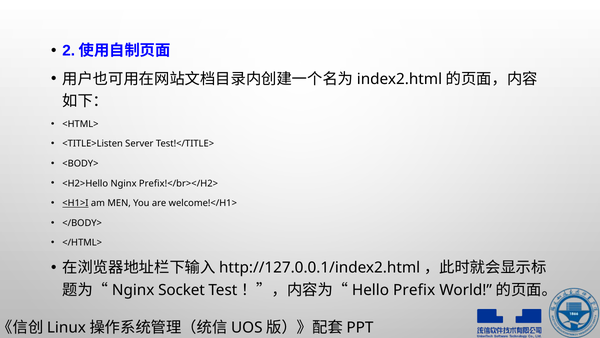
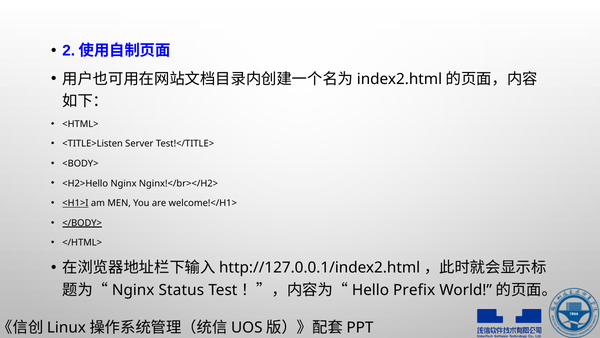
Prefix!</br></H2>: Prefix!</br></H2> -> Nginx!</br></H2> (179, 183)
</BODY> underline: none -> present (82, 223)
Socket: Socket -> Status (181, 290)
